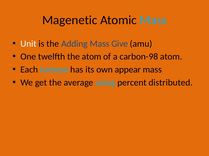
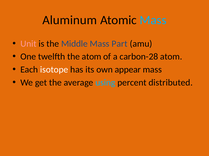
Magenetic: Magenetic -> Aluminum (70, 20)
Unit colour: white -> pink (28, 44)
Adding: Adding -> Middle (74, 44)
Give: Give -> Part (120, 44)
carbon-98: carbon-98 -> carbon-28 (139, 57)
isotope colour: light blue -> white (54, 70)
